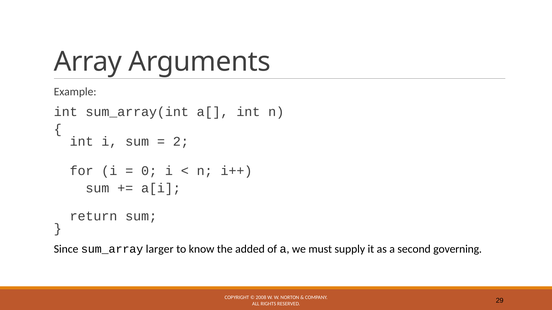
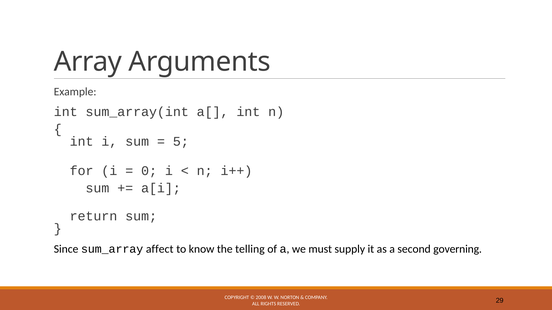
2: 2 -> 5 (181, 142)
larger: larger -> affect (160, 250)
added: added -> telling (250, 250)
